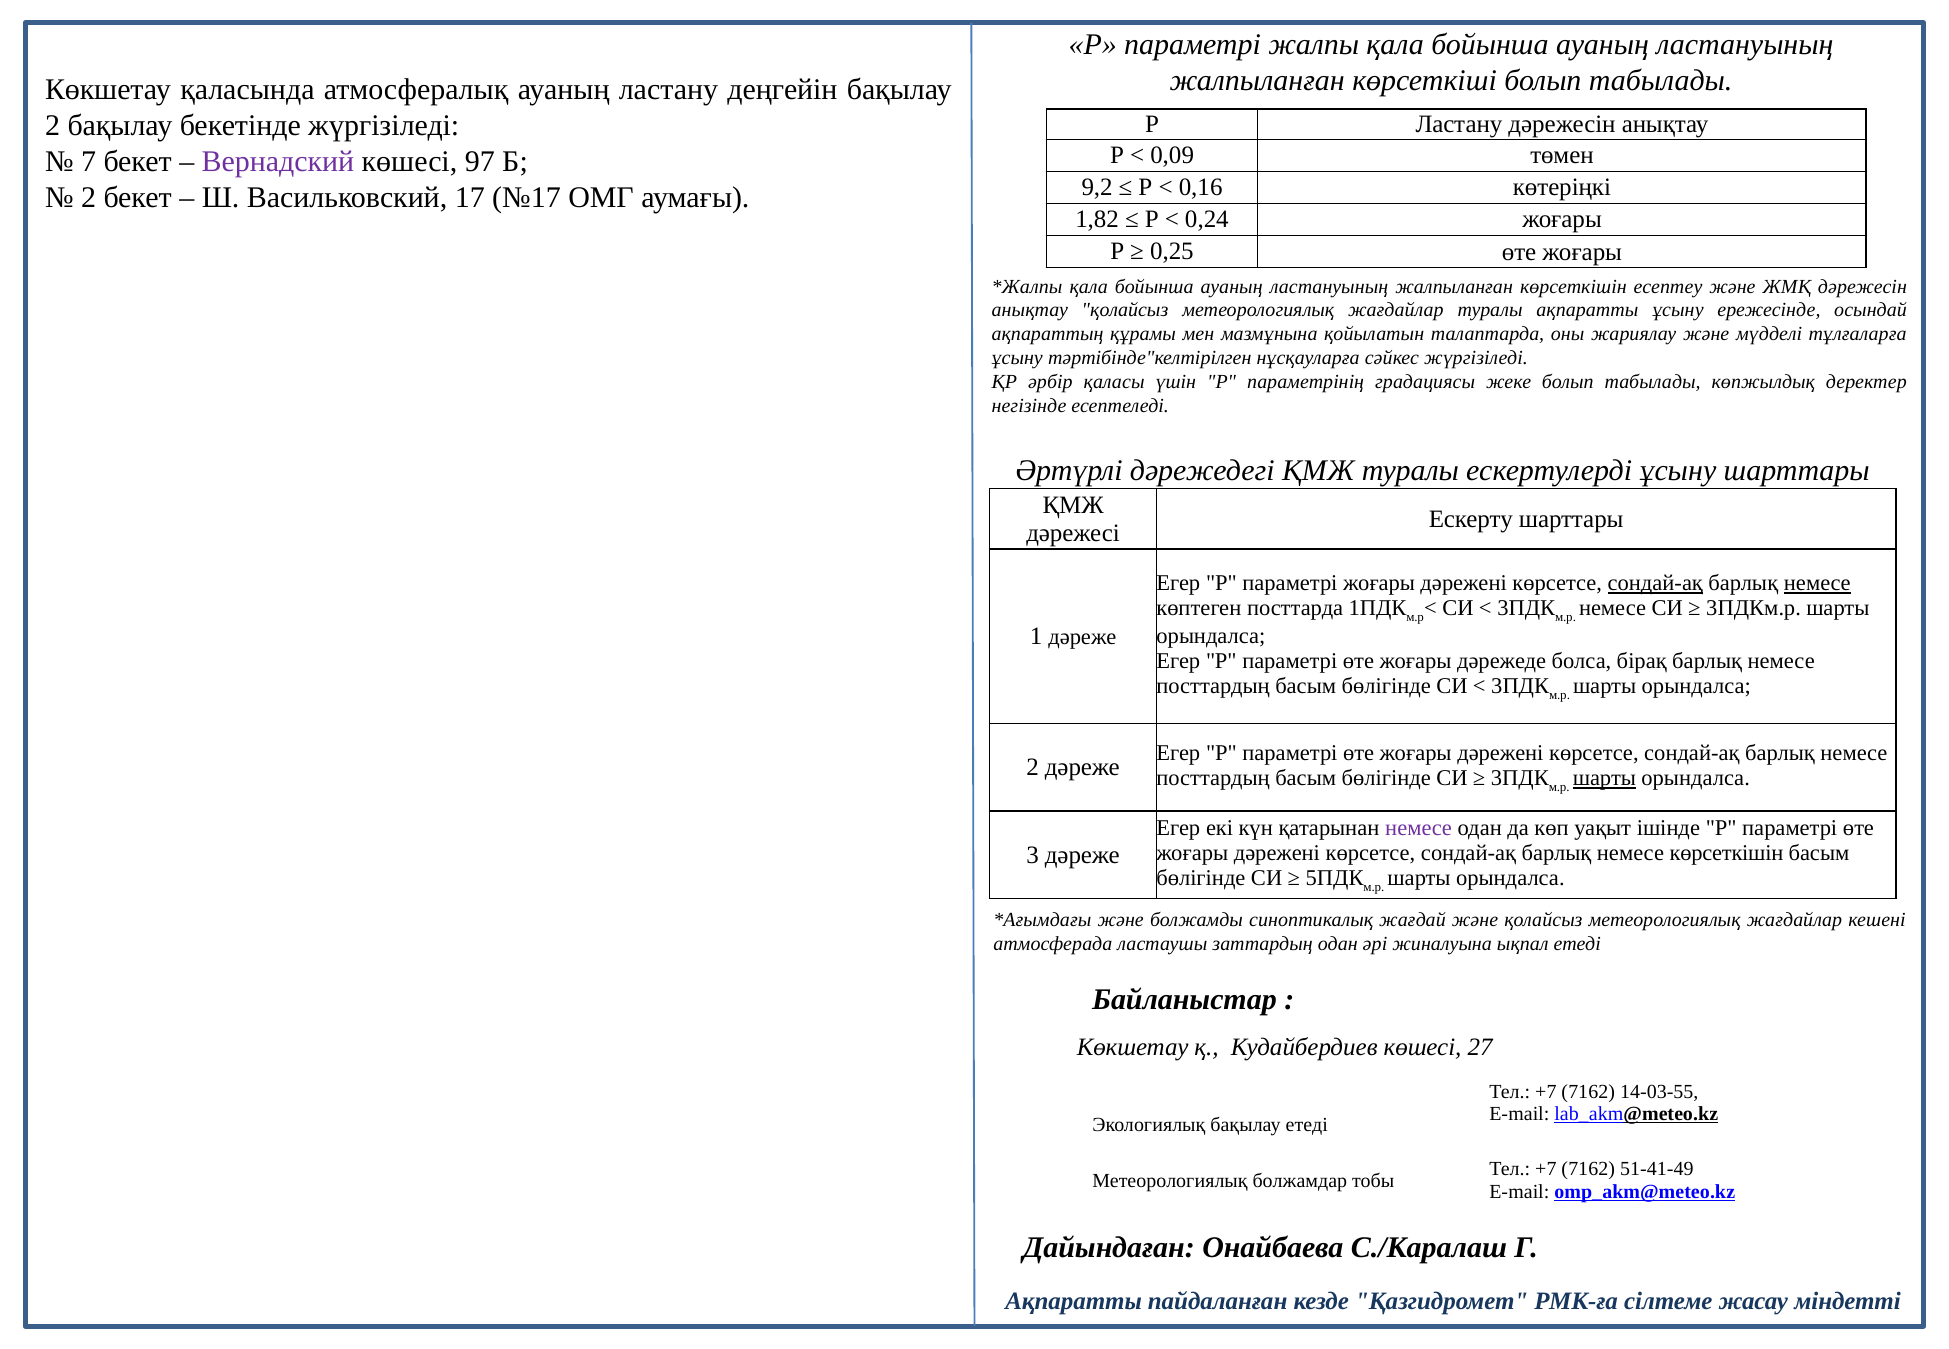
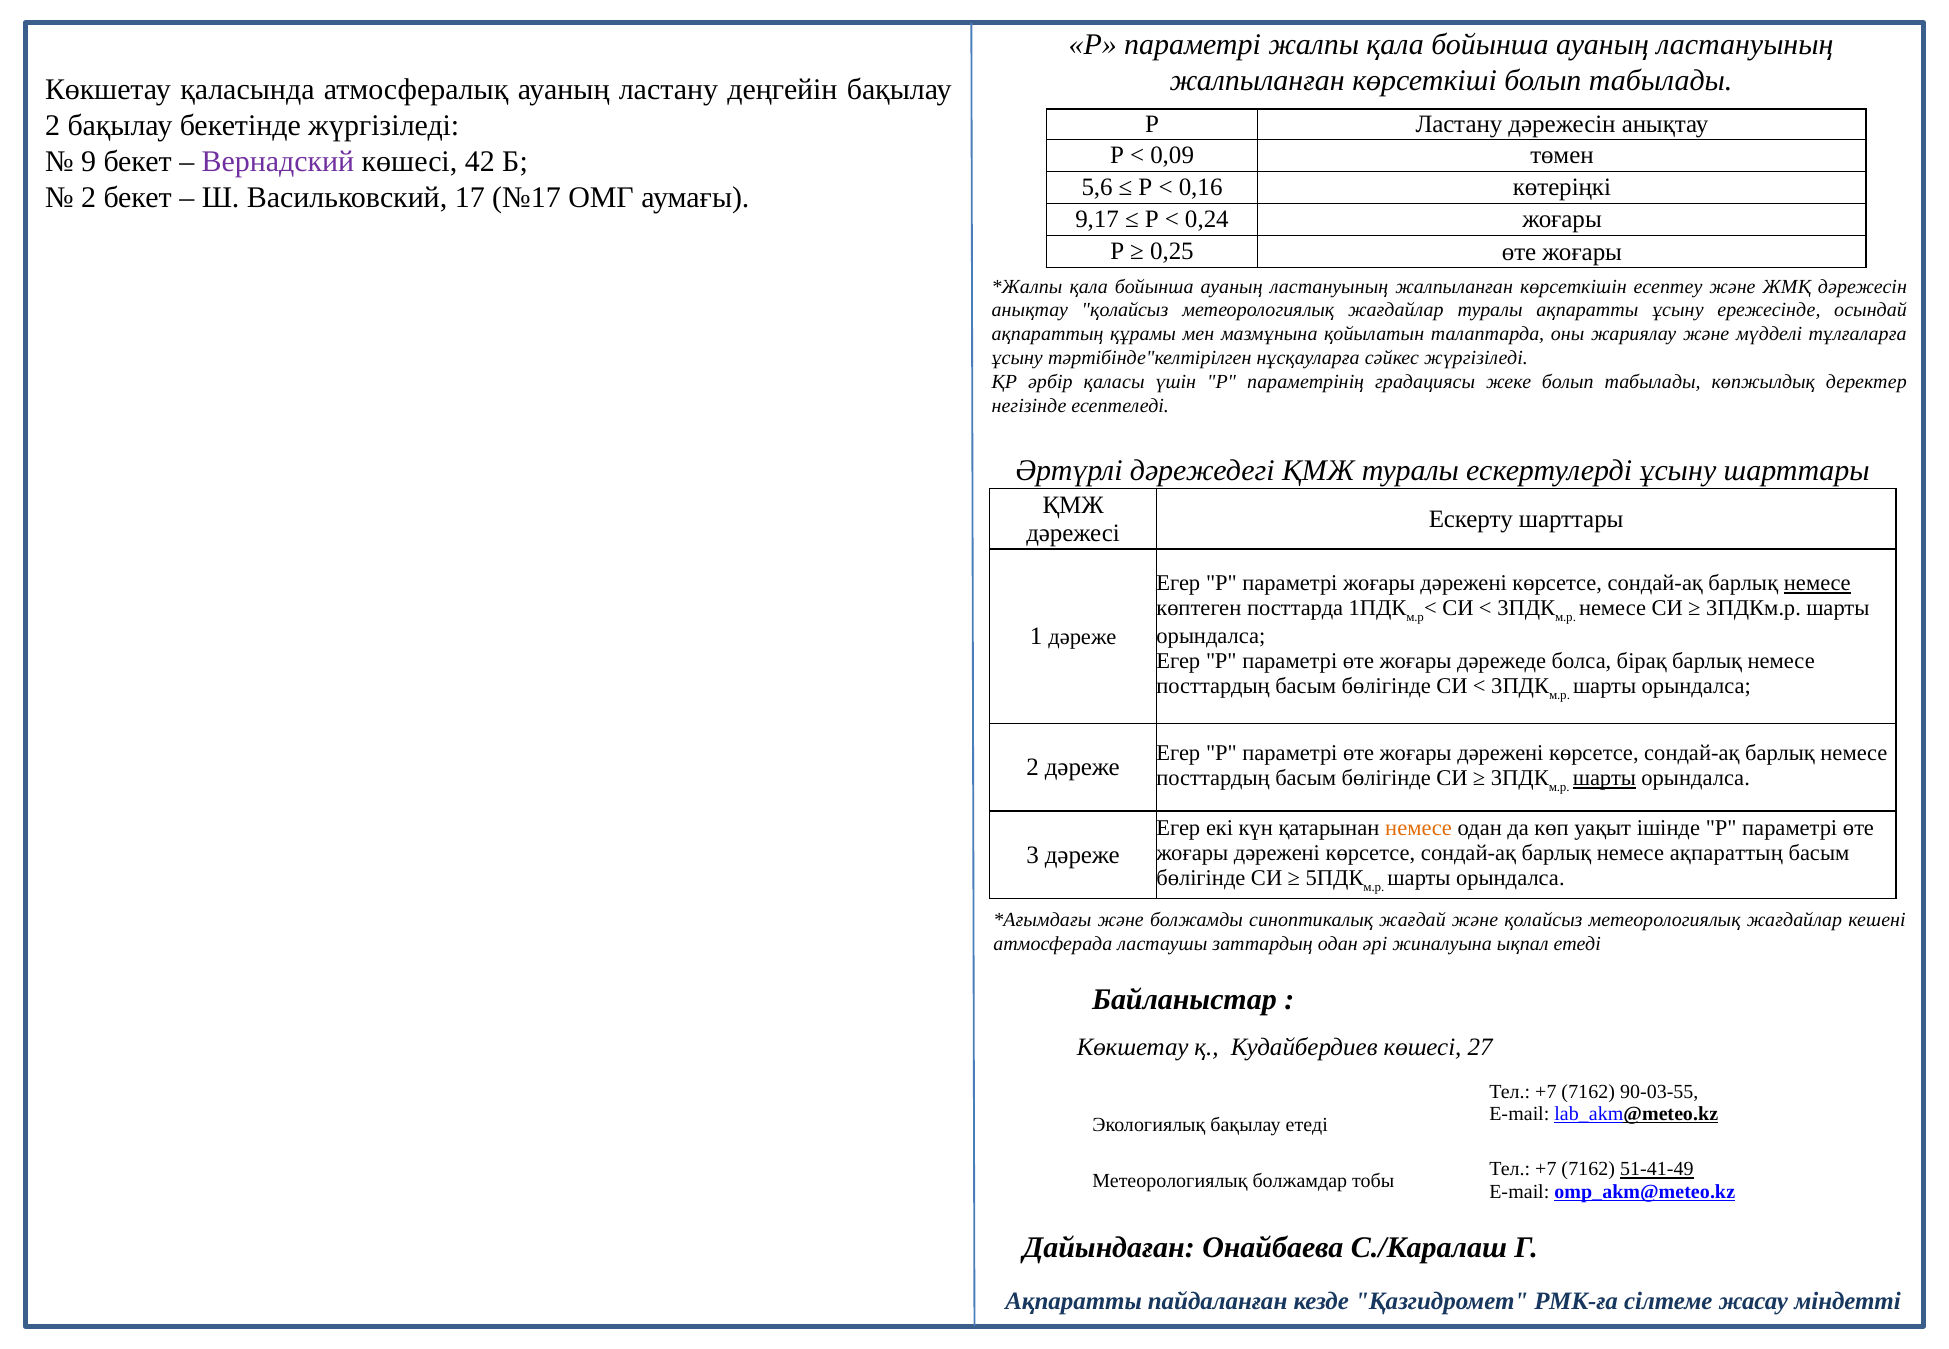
7: 7 -> 9 (89, 162)
97: 97 -> 42 (480, 162)
9,2: 9,2 -> 5,6 (1097, 187)
1,82: 1,82 -> 9,17 (1097, 219)
сондай-ақ underline: present -> none (1655, 583)
немесе colour: purple -> orange (1419, 828)
немесе көрсеткішін: көрсеткішін -> ақпараттың (1726, 853)
14-03-55: 14-03-55 -> 90-03-55 (1659, 1092)
51-41-49 underline: none -> present (1657, 1170)
